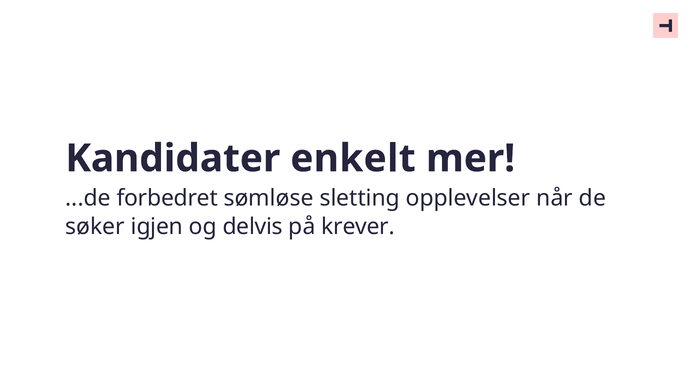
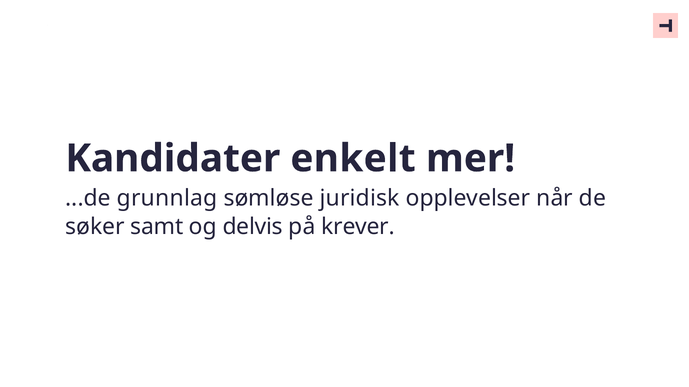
forbedret: forbedret -> grunnlag (167, 198)
sletting: sletting -> juridisk (360, 198)
igjen: igjen -> samt (157, 227)
